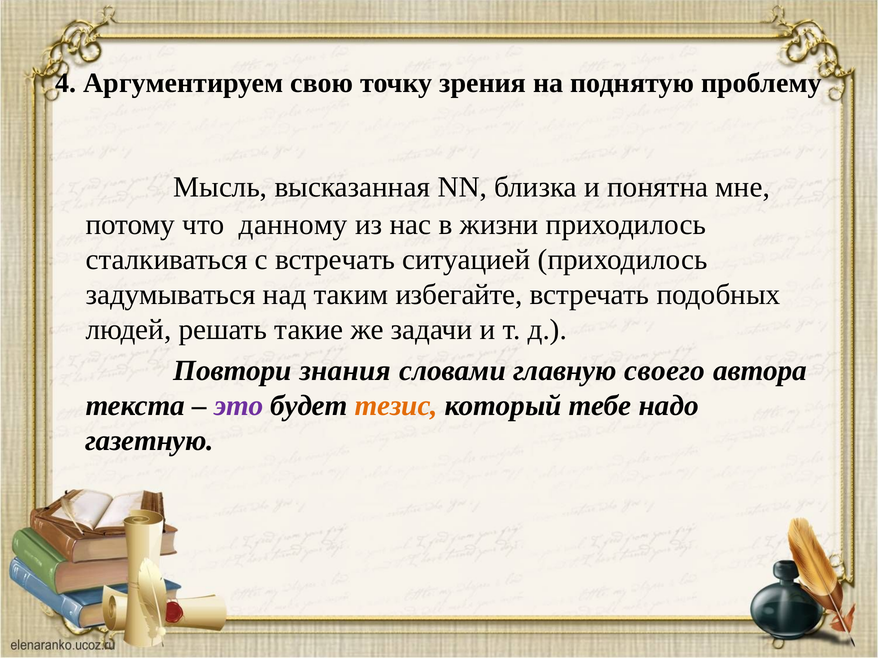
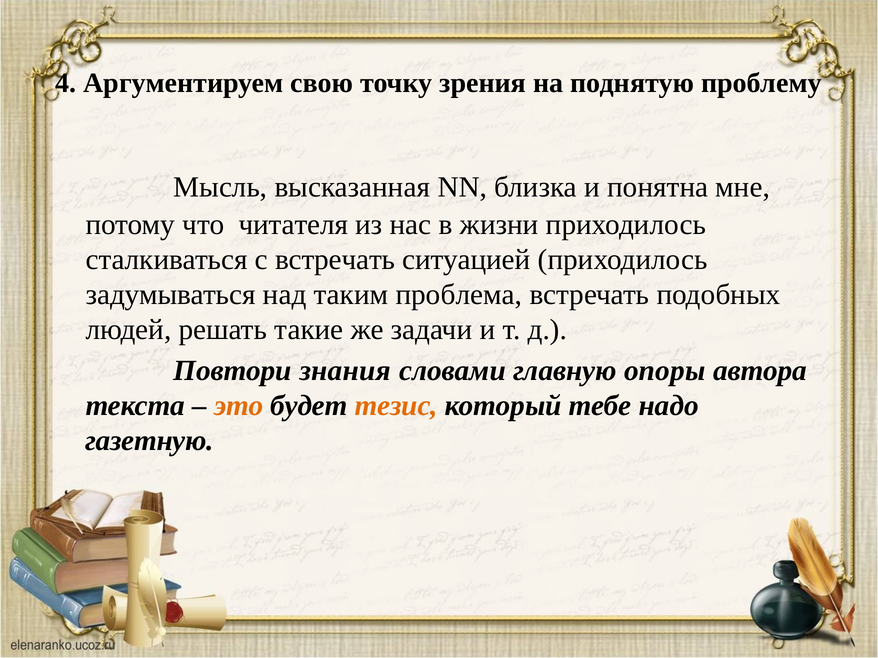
данному: данному -> читателя (293, 225)
избегайте: избегайте -> проблема (459, 295)
своего: своего -> опоры (665, 371)
это colour: purple -> orange (239, 406)
